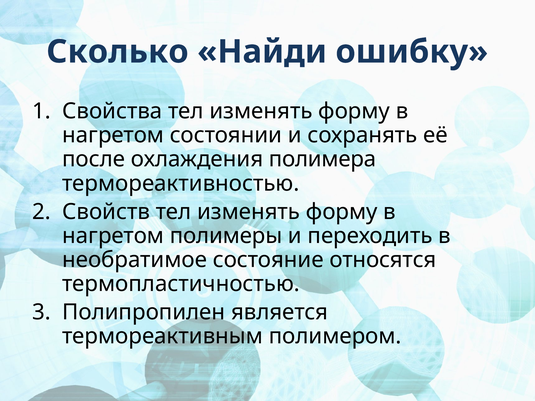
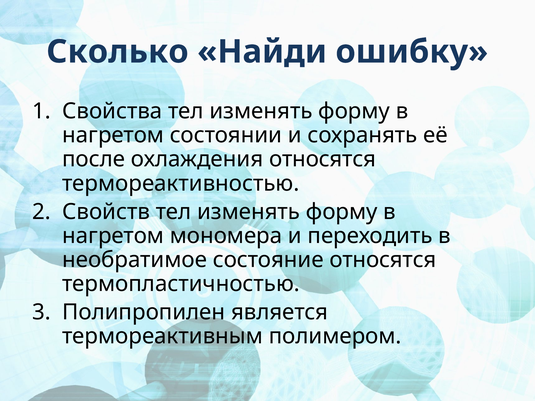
охлаждения полимера: полимера -> относятся (323, 159)
полимеры: полимеры -> мономера (226, 236)
